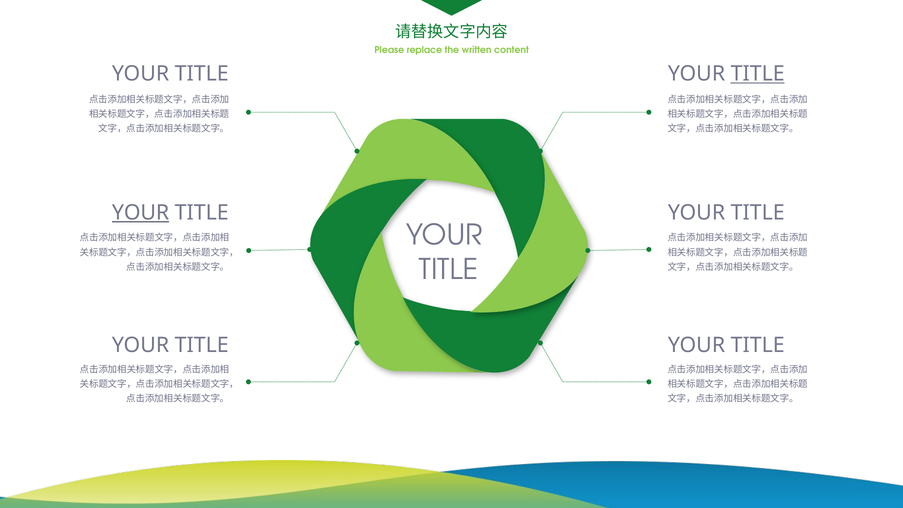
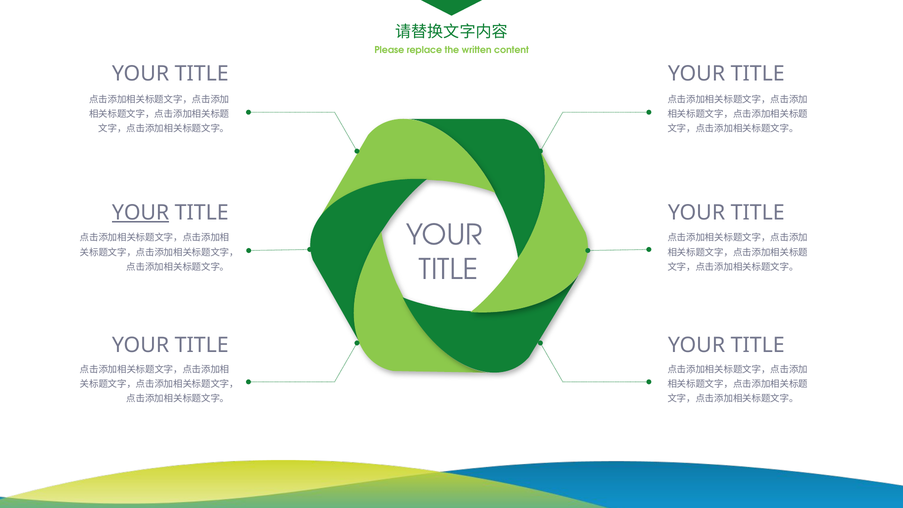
TITLE underline: present -> none (758, 74)
